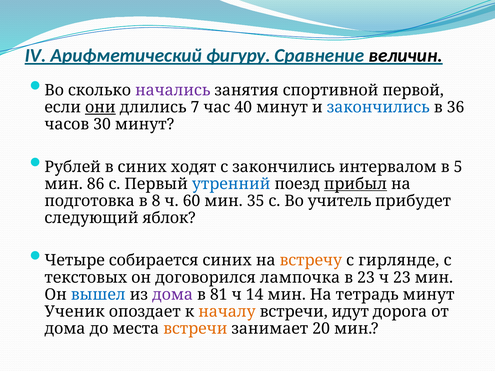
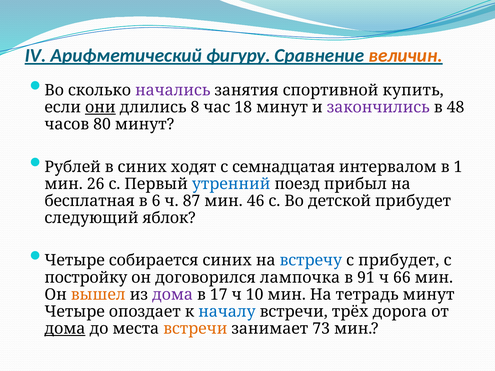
величин colour: black -> orange (406, 56)
первой: первой -> купить (413, 90)
7: 7 -> 8 (195, 107)
40: 40 -> 18 (243, 107)
закончились colour: blue -> purple (378, 107)
36: 36 -> 48 (456, 107)
30: 30 -> 80 (102, 125)
с закончились: закончились -> семнадцатая (284, 167)
5: 5 -> 1 (458, 167)
86: 86 -> 26 (96, 184)
прибыл underline: present -> none (355, 184)
подготовка: подготовка -> бесплатная (90, 201)
8: 8 -> 6 (156, 201)
60: 60 -> 87 (192, 201)
35: 35 -> 46 (256, 201)
учитель: учитель -> детской (339, 201)
встречу colour: orange -> blue (311, 261)
с гирлянде: гирлянде -> прибудет (399, 261)
текстовых: текстовых -> постройку (86, 278)
в 23: 23 -> 91 (366, 278)
ч 23: 23 -> 66 (402, 278)
вышел colour: blue -> orange (98, 295)
81: 81 -> 17 (219, 295)
14: 14 -> 10 (255, 295)
Ученик: Ученик -> Четыре (75, 312)
началу colour: orange -> blue (227, 312)
идут: идут -> трёх (350, 312)
дома underline: none -> present (65, 329)
20: 20 -> 73 (321, 329)
